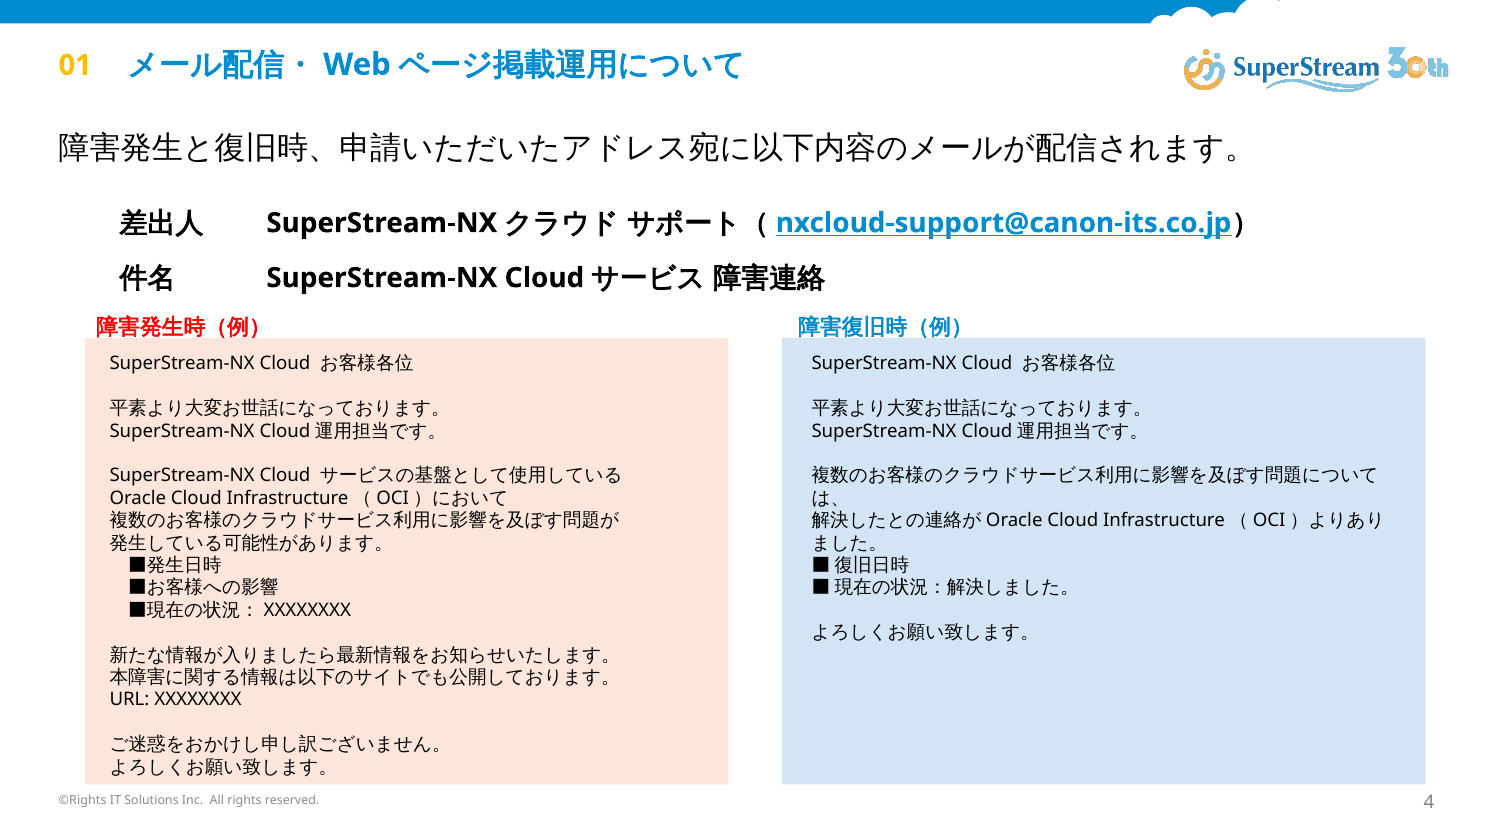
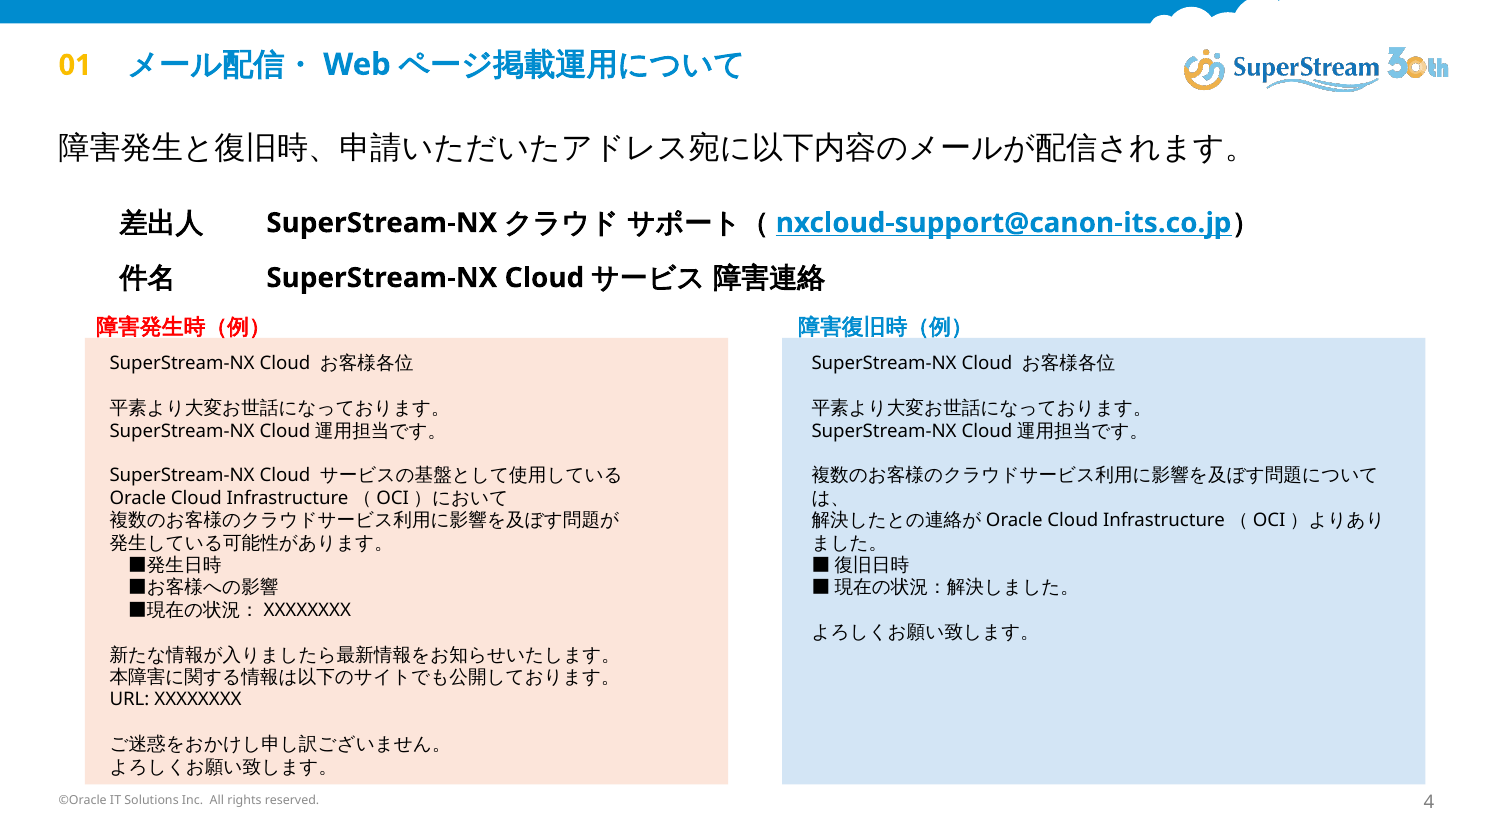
©Rights: ©Rights -> ©Oracle (83, 800)
